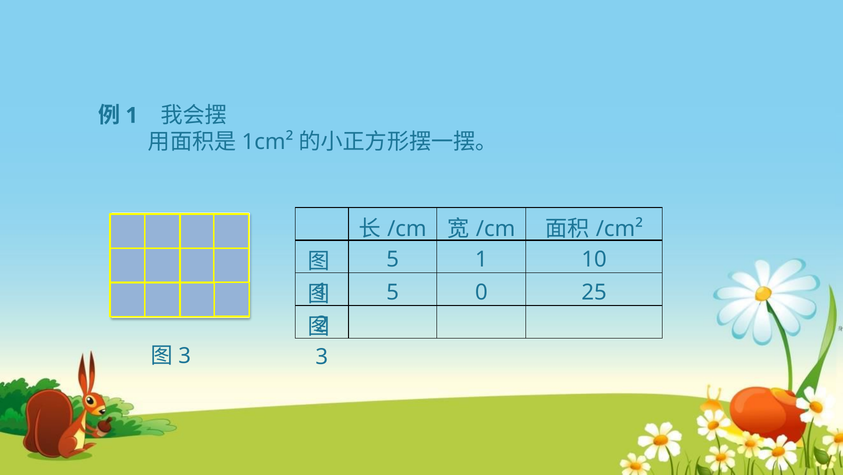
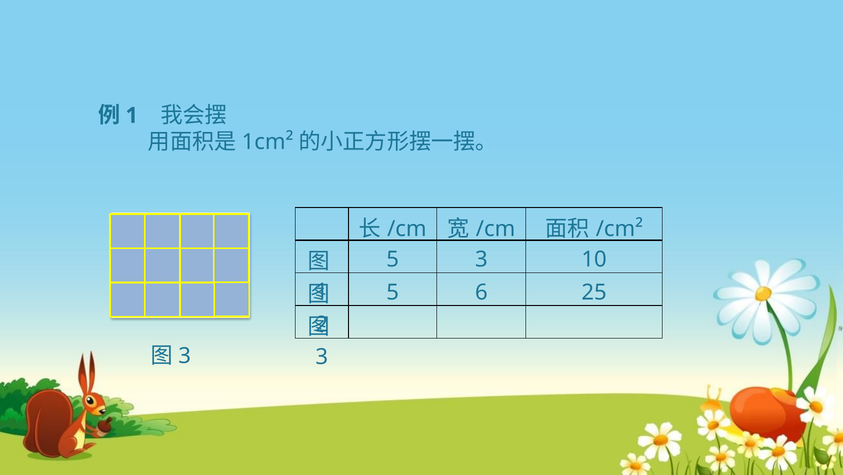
5 1: 1 -> 3 (481, 259)
0: 0 -> 6 (481, 292)
